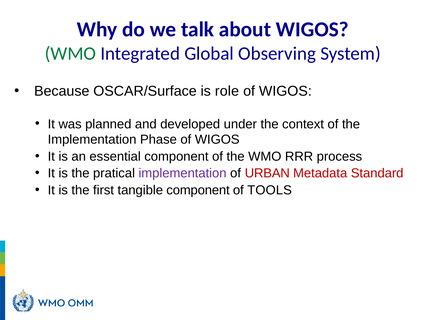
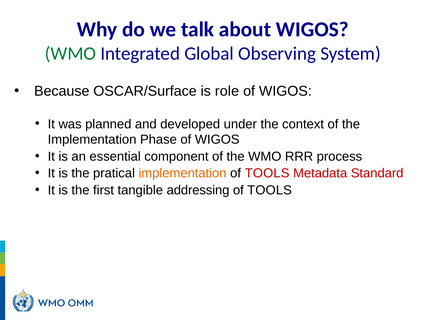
implementation colour: purple -> orange (183, 173)
URBAN: URBAN -> TOOLS (267, 173)
tangible component: component -> addressing (198, 190)
